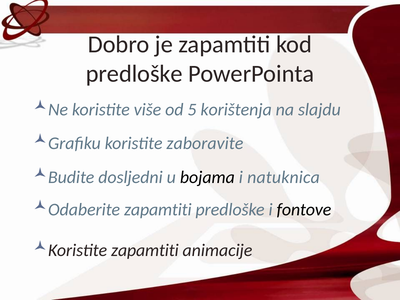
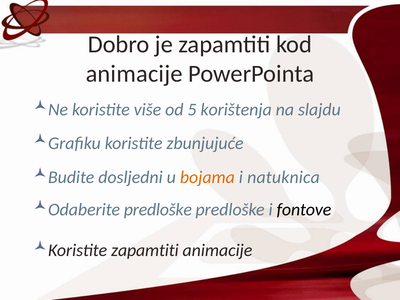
predloške: predloške -> animacije (134, 74)
zaboravite: zaboravite -> zbunjujuće (205, 143)
bojama colour: black -> orange (207, 177)
Odaberite zapamtiti: zapamtiti -> predloške (158, 210)
